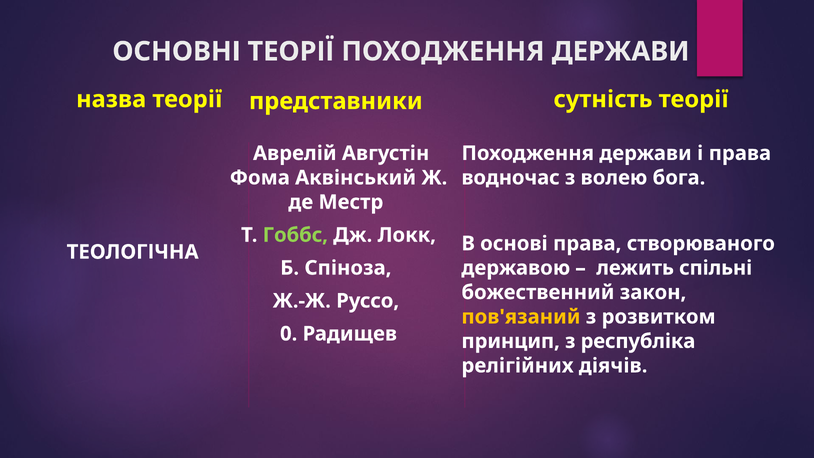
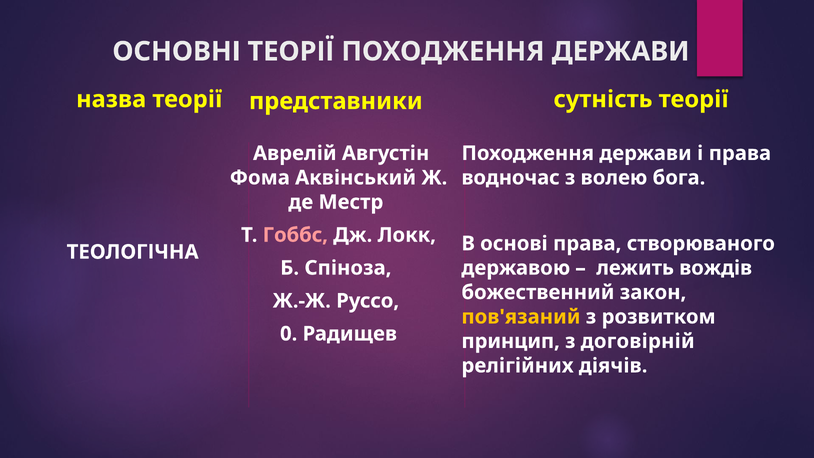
Гоббс colour: light green -> pink (295, 235)
спільні: спільні -> вождів (716, 268)
республіка: республіка -> договірній (638, 341)
